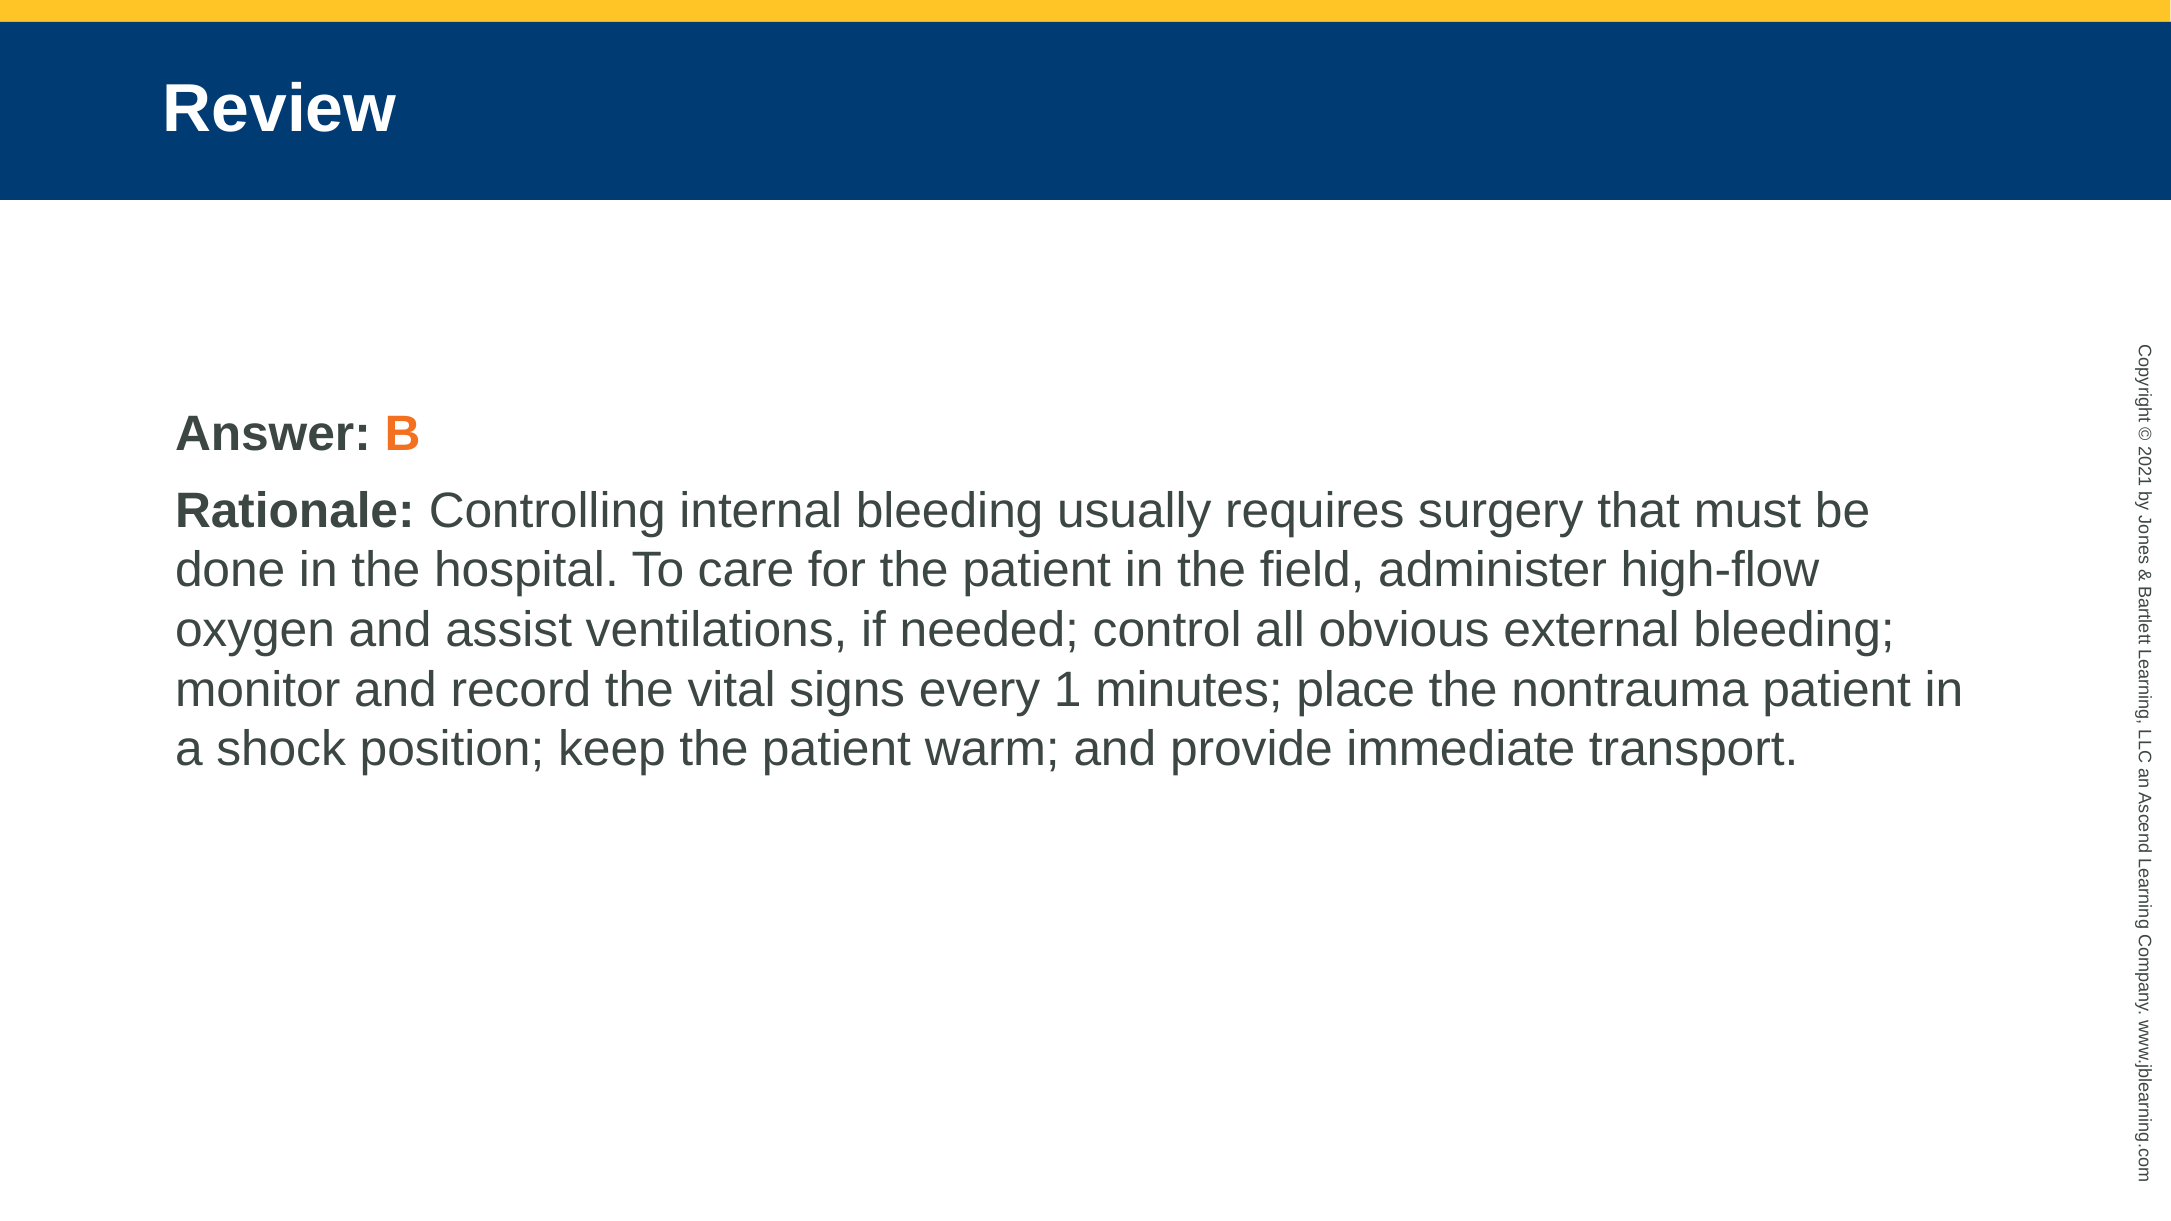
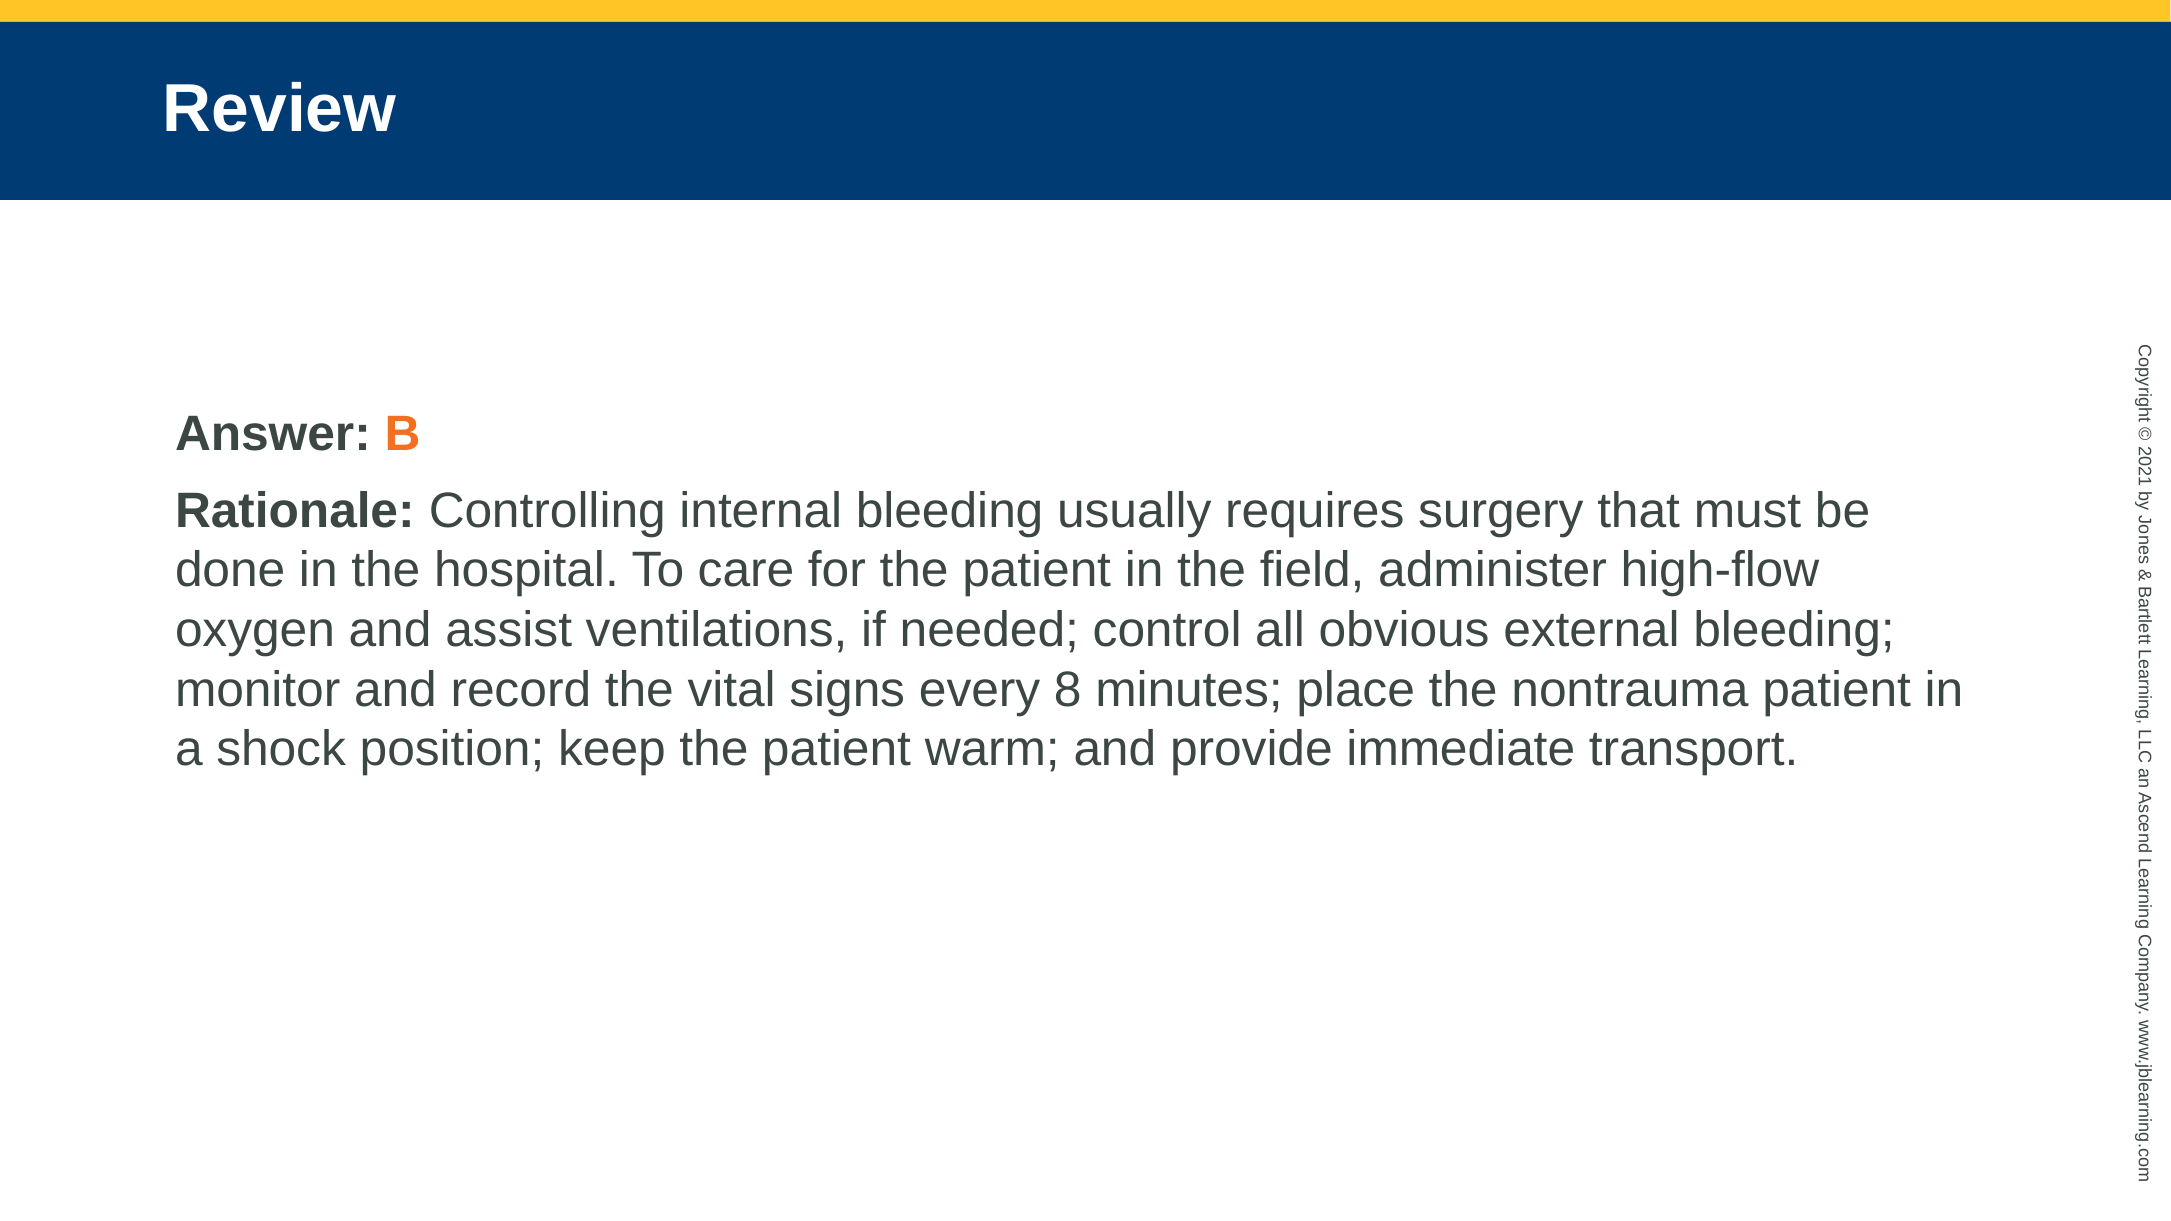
every 1: 1 -> 8 (1068, 690)
